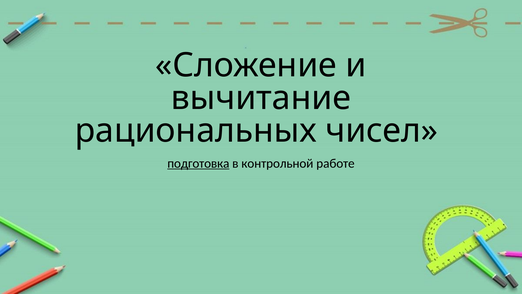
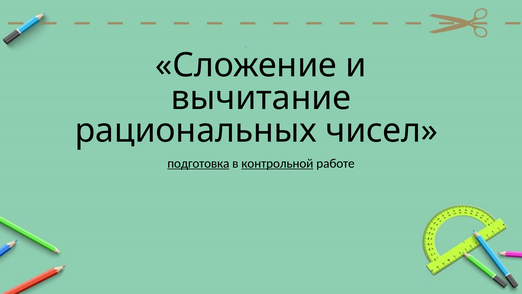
контрольной underline: none -> present (277, 163)
